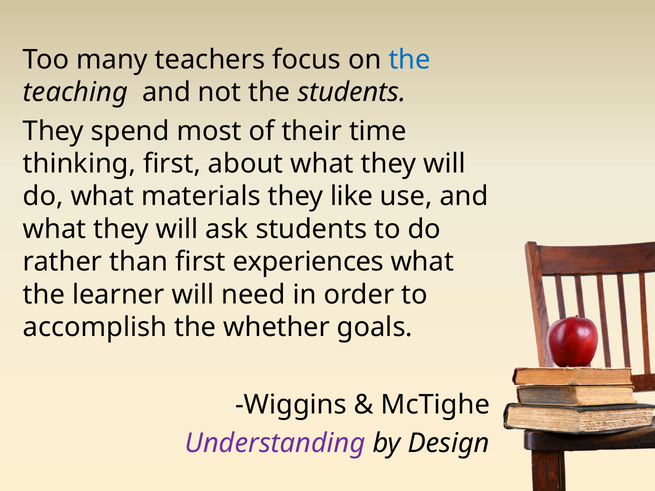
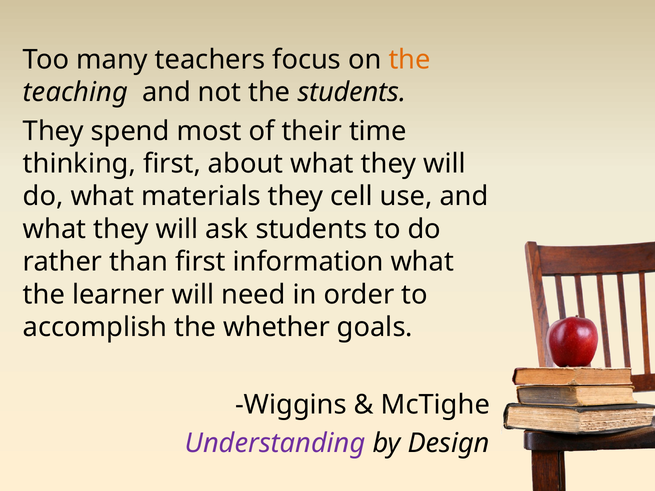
the colour: blue -> orange (410, 60)
like: like -> cell (352, 197)
experiences: experiences -> information (308, 262)
